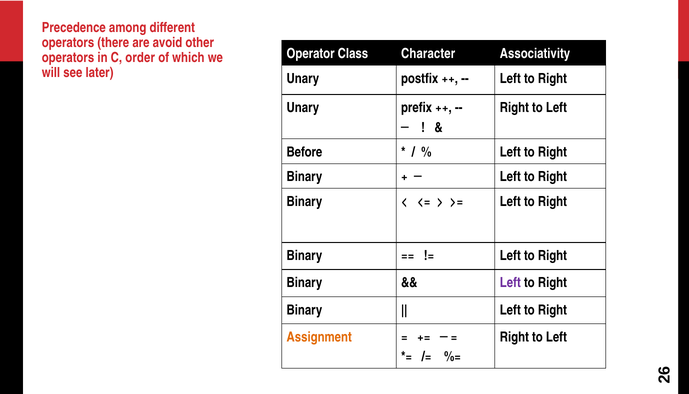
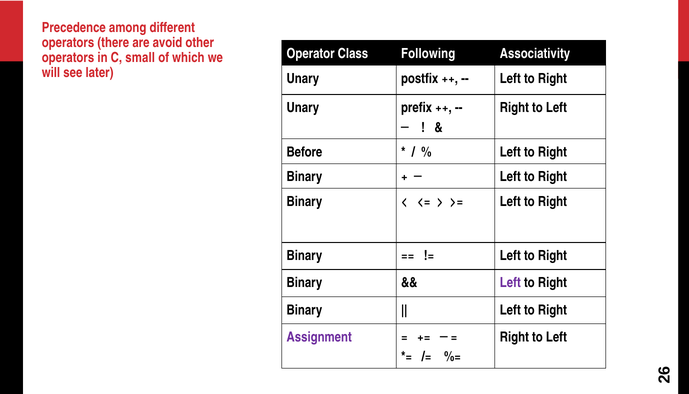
Character: Character -> Following (428, 54)
order: order -> small (140, 57)
Assignment colour: orange -> purple (319, 337)
